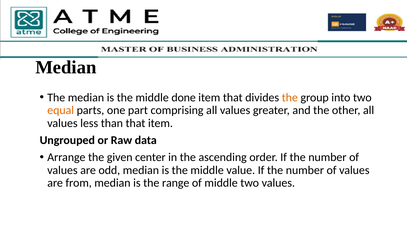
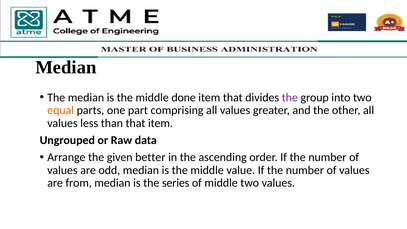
the colour: orange -> purple (290, 97)
center: center -> better (150, 157)
range: range -> series (176, 183)
